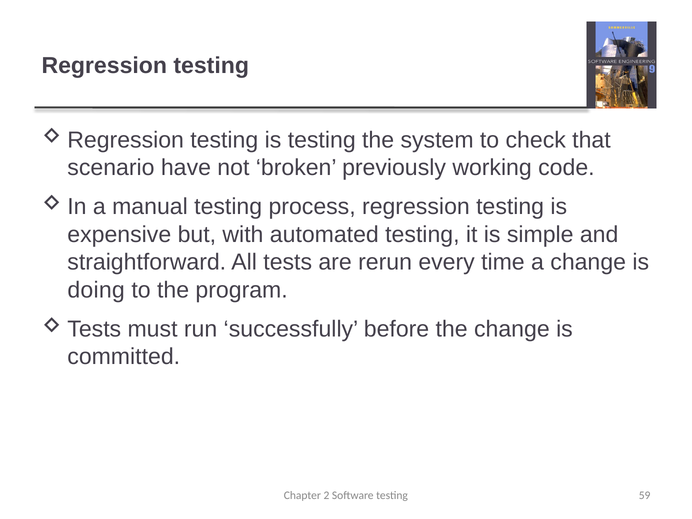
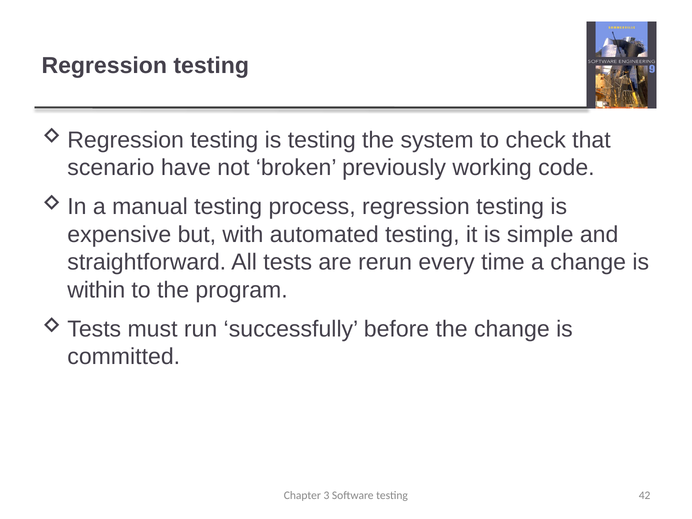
doing: doing -> within (96, 290)
2: 2 -> 3 (326, 496)
59: 59 -> 42 (645, 496)
